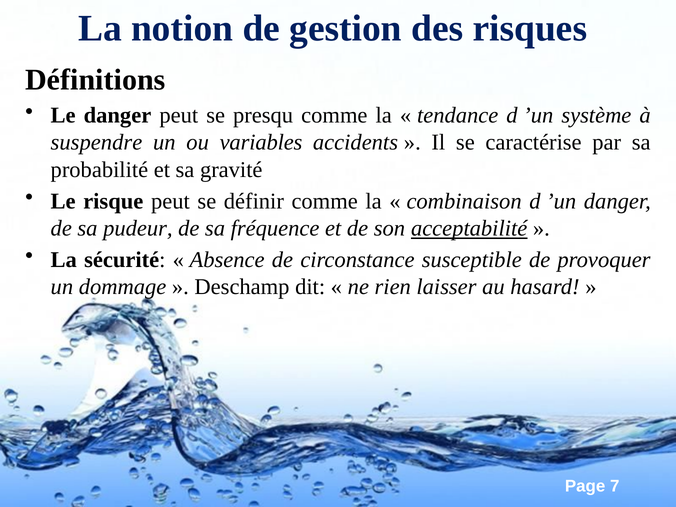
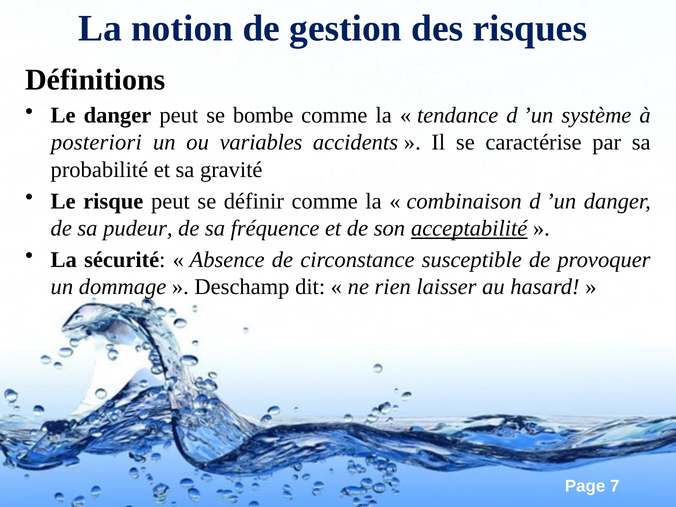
presqu: presqu -> bombe (263, 116)
suspendre: suspendre -> posteriori (96, 143)
